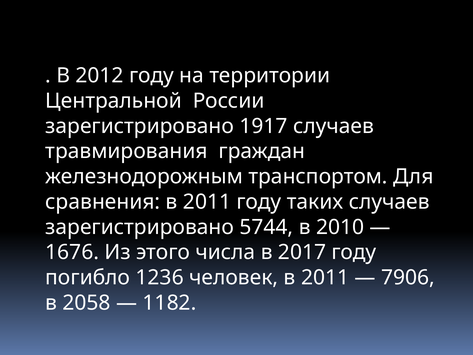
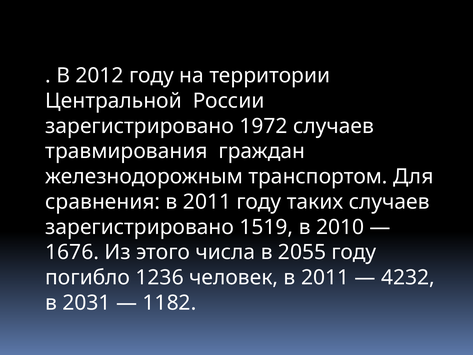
1917: 1917 -> 1972 (264, 126)
5744: 5744 -> 1519 (266, 227)
2017: 2017 -> 2055 (302, 252)
7906: 7906 -> 4232 (408, 277)
2058: 2058 -> 2031 (87, 303)
